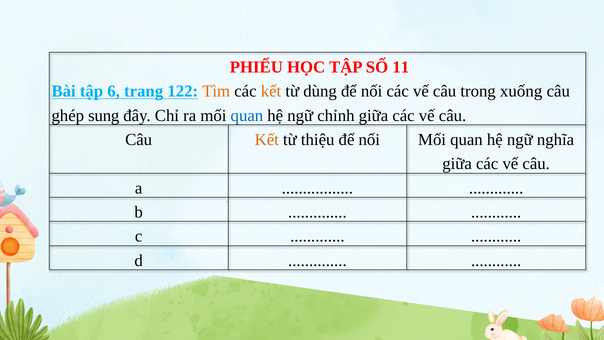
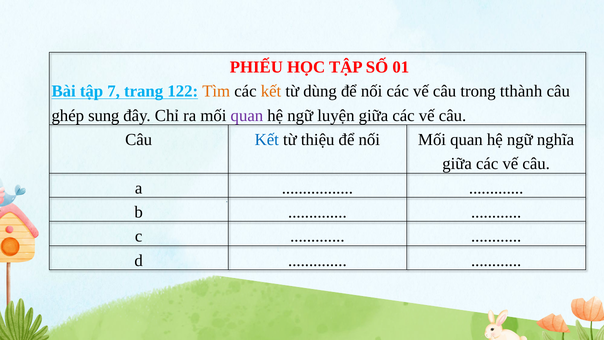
11: 11 -> 01 (401, 67)
6: 6 -> 7 (114, 91)
xuống: xuống -> tthành (521, 91)
quan colour: blue -> purple (247, 115)
chỉnh: chỉnh -> luyện (336, 115)
Kết colour: orange -> blue (267, 140)
